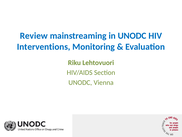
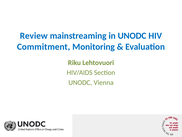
Interventions: Interventions -> Commitment (44, 47)
